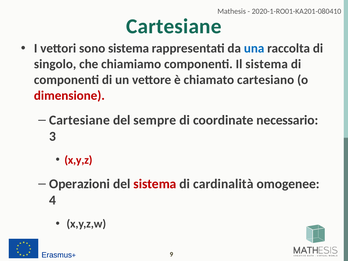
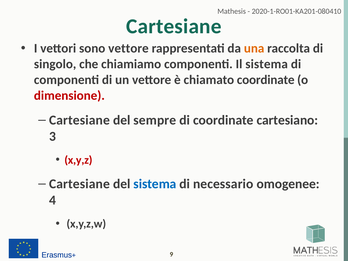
sono sistema: sistema -> vettore (128, 48)
una colour: blue -> orange (254, 48)
chiamato cartesiano: cartesiano -> coordinate (266, 80)
necessario: necessario -> cartesiano (287, 120)
Operazioni: Operazioni -> Cartesiane (79, 184)
sistema colour: red -> blue (155, 184)
cardinalità: cardinalità -> necessario (223, 184)
